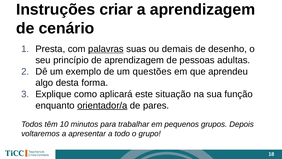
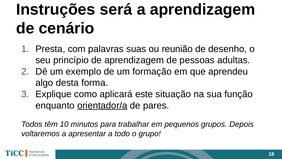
criar: criar -> será (116, 9)
palavras underline: present -> none (106, 49)
demais: demais -> reunião (177, 49)
questões: questões -> formação (152, 71)
